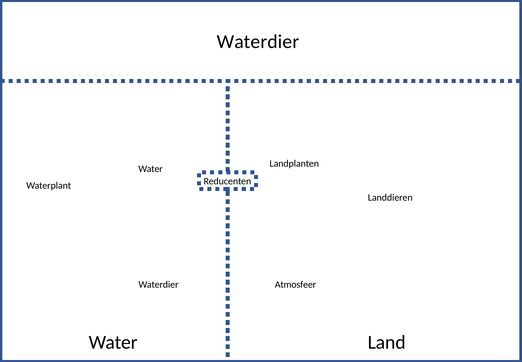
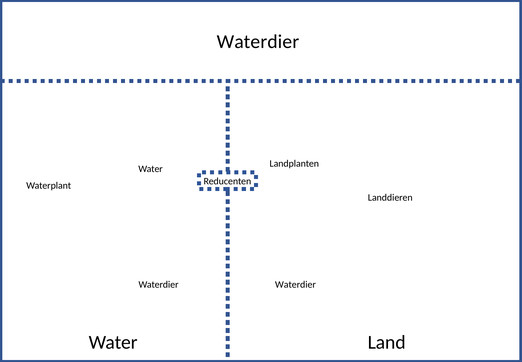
Atmosfeer: Atmosfeer -> Waterdier (295, 284)
